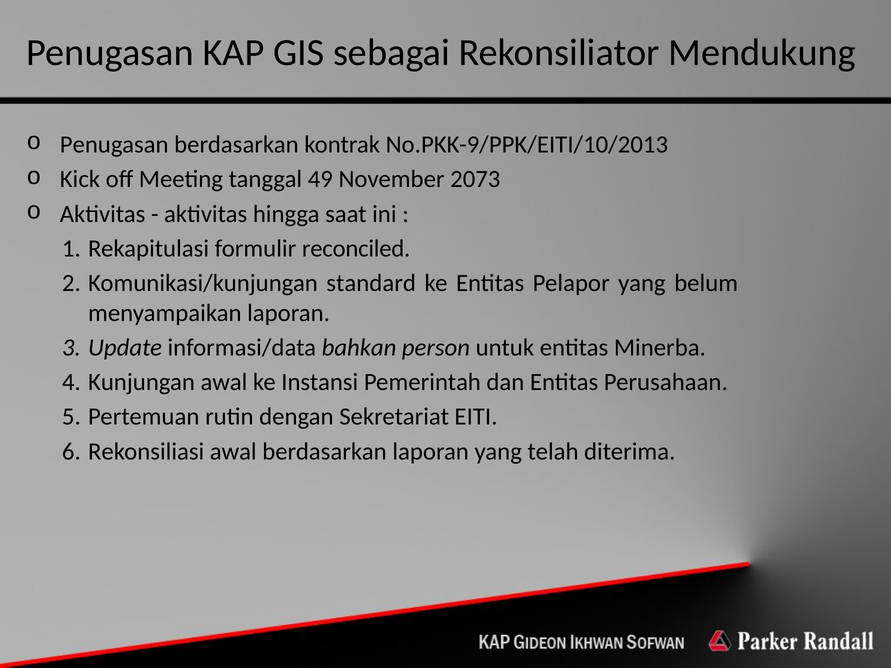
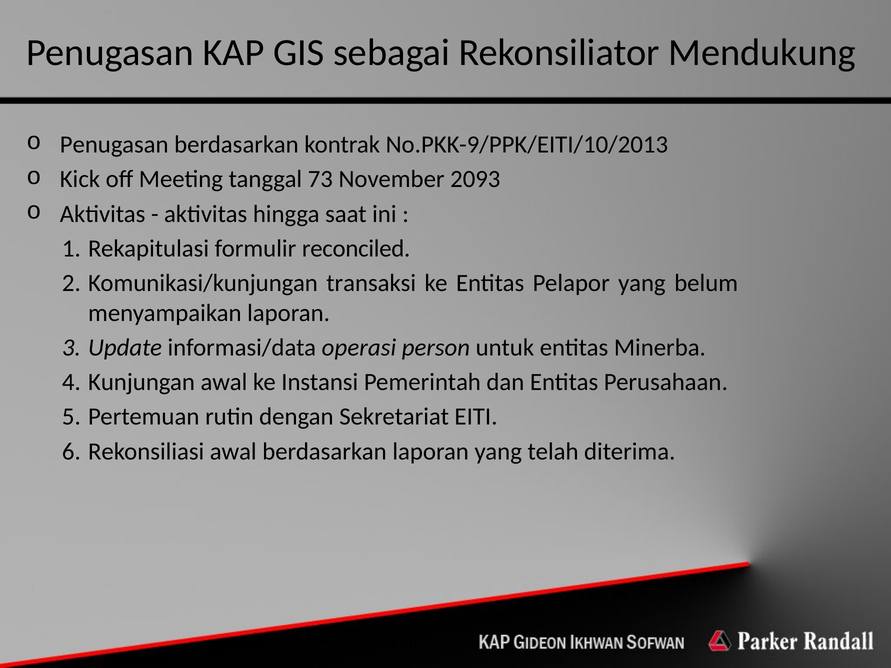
49: 49 -> 73 (320, 179)
2073: 2073 -> 2093 (475, 179)
standard: standard -> transaksi (371, 283)
bahkan: bahkan -> operasi (359, 348)
